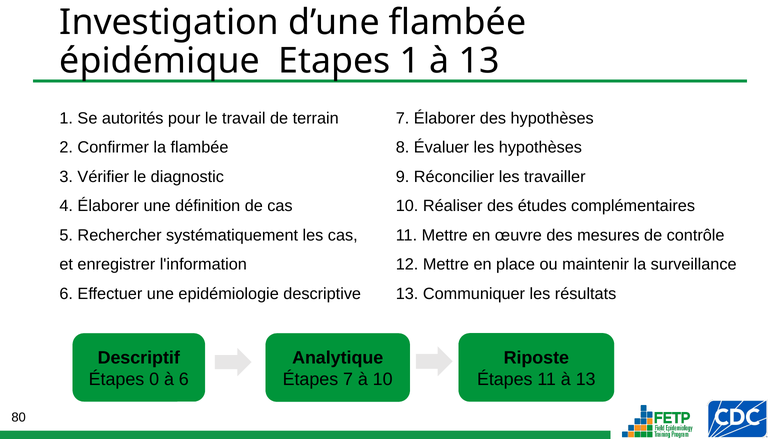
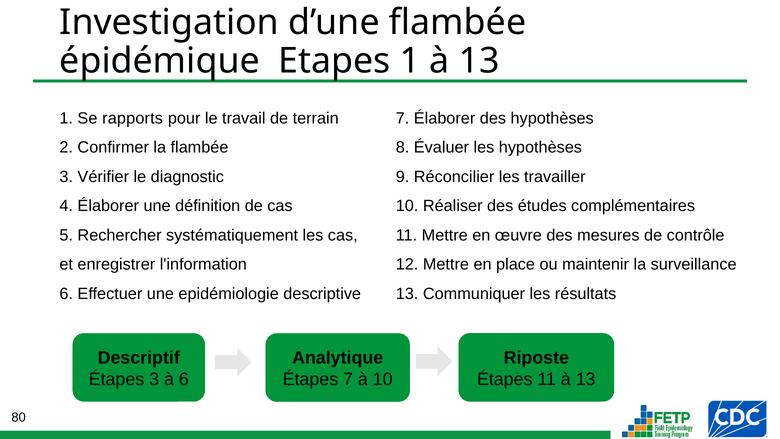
autorités: autorités -> rapports (133, 118)
Étapes 0: 0 -> 3 (154, 379)
